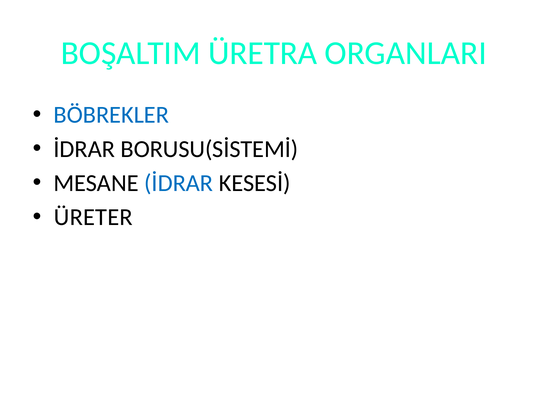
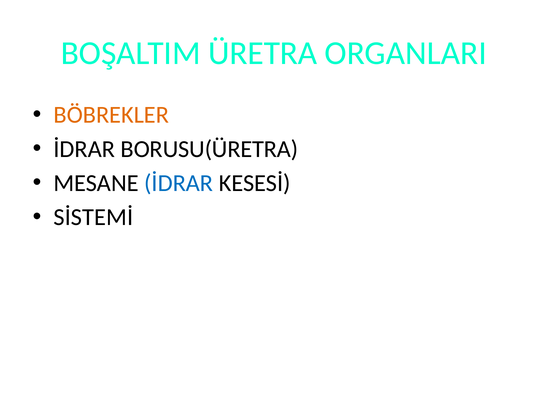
BÖBREKLER colour: blue -> orange (111, 115)
BORUSU(SİSTEMİ: BORUSU(SİSTEMİ -> BORUSU(ÜRETRA (209, 149)
ÜRETER: ÜRETER -> SİSTEMİ (93, 217)
